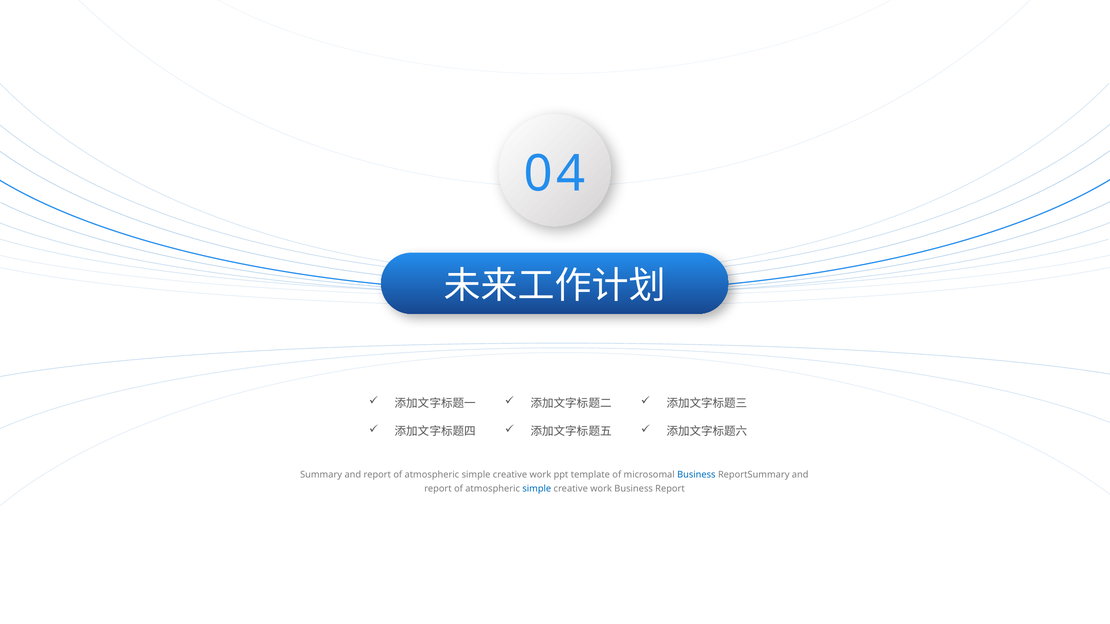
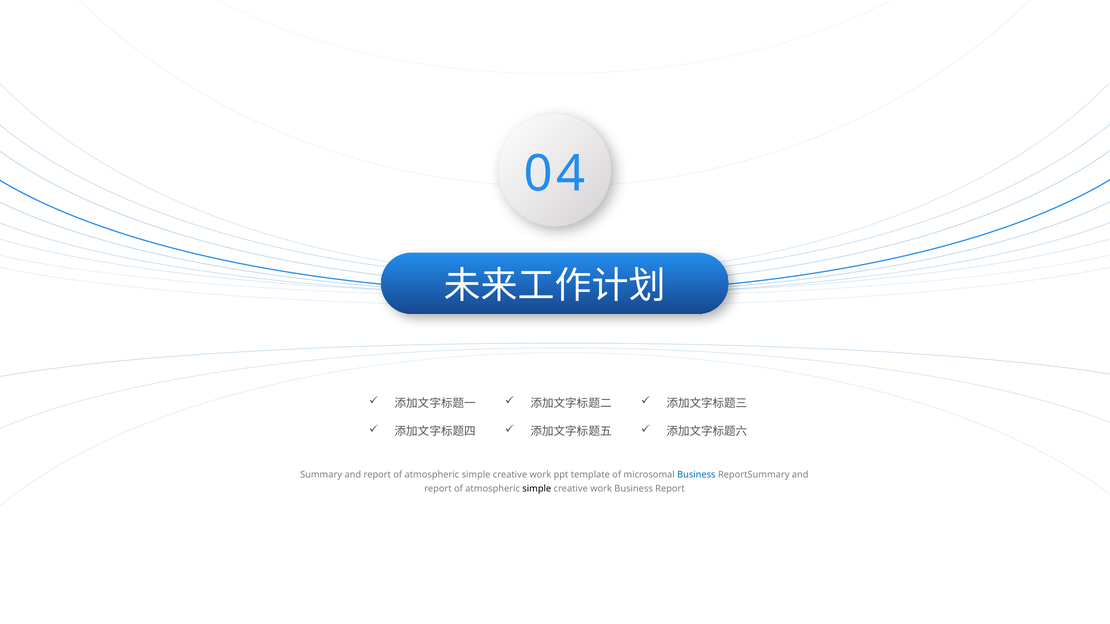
simple colour: blue -> black (537, 489)
